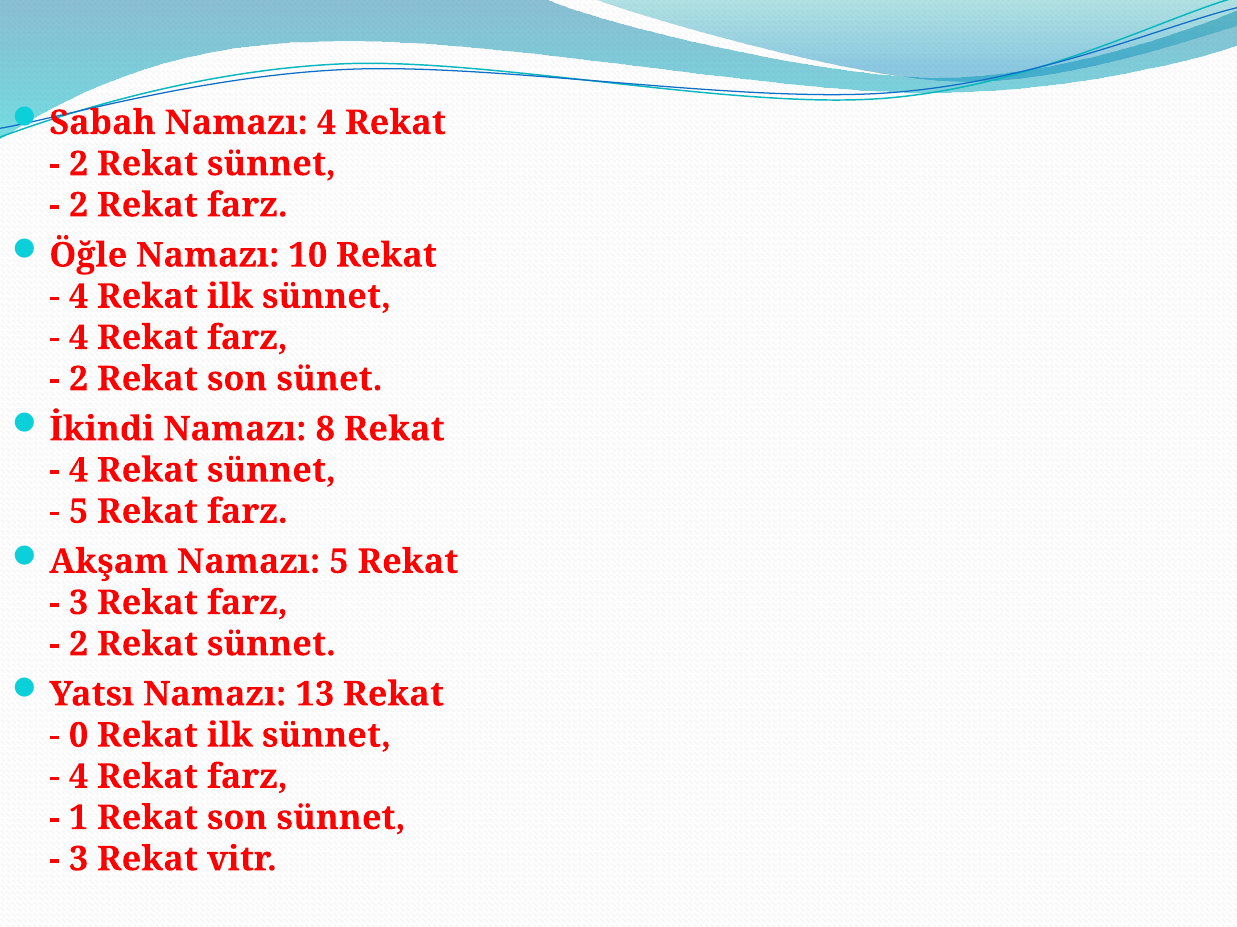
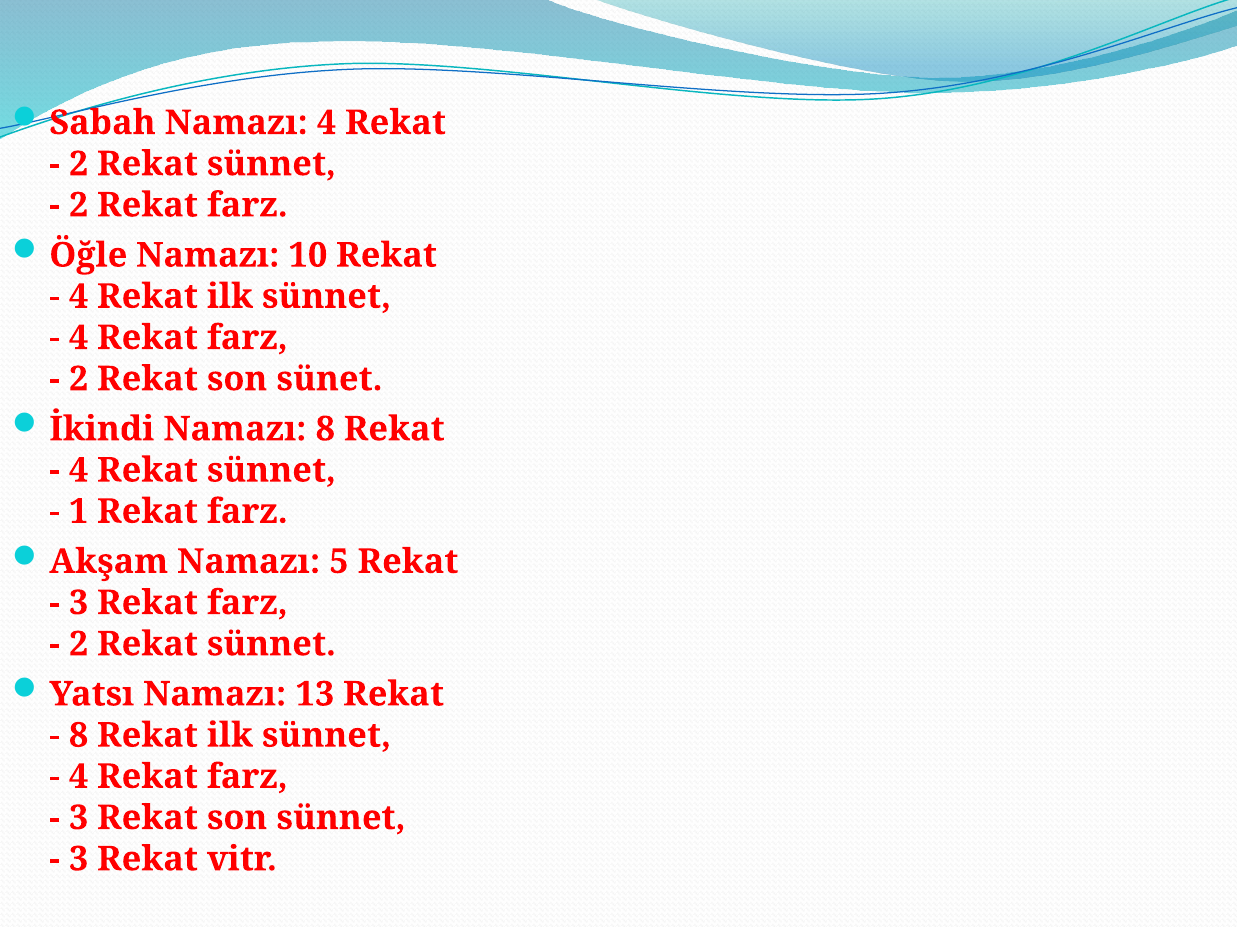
5: 5 -> 1 (79, 512)
0: 0 -> 8 (79, 736)
1: 1 -> 3 (79, 818)
